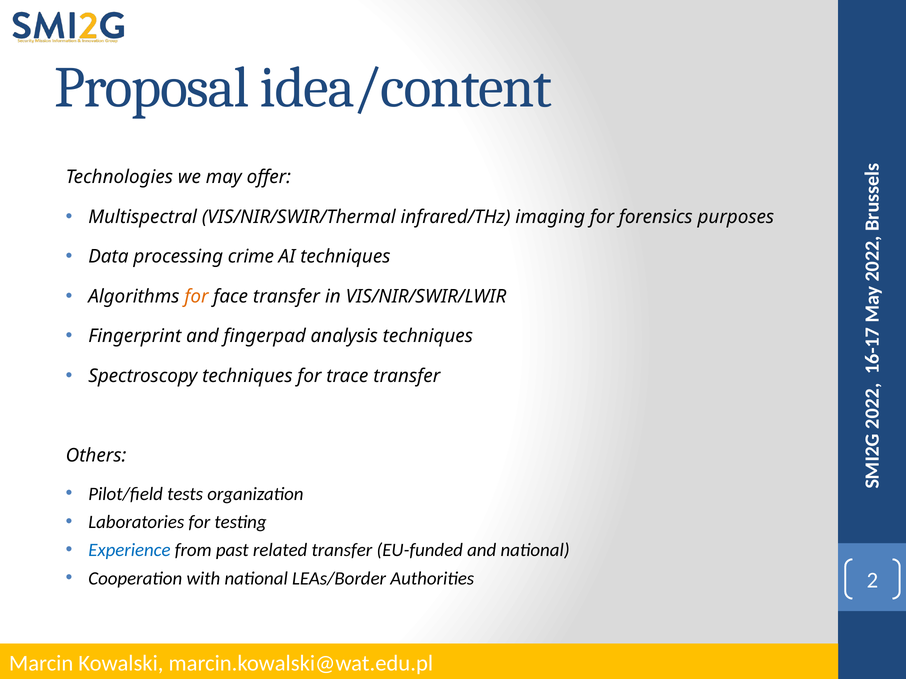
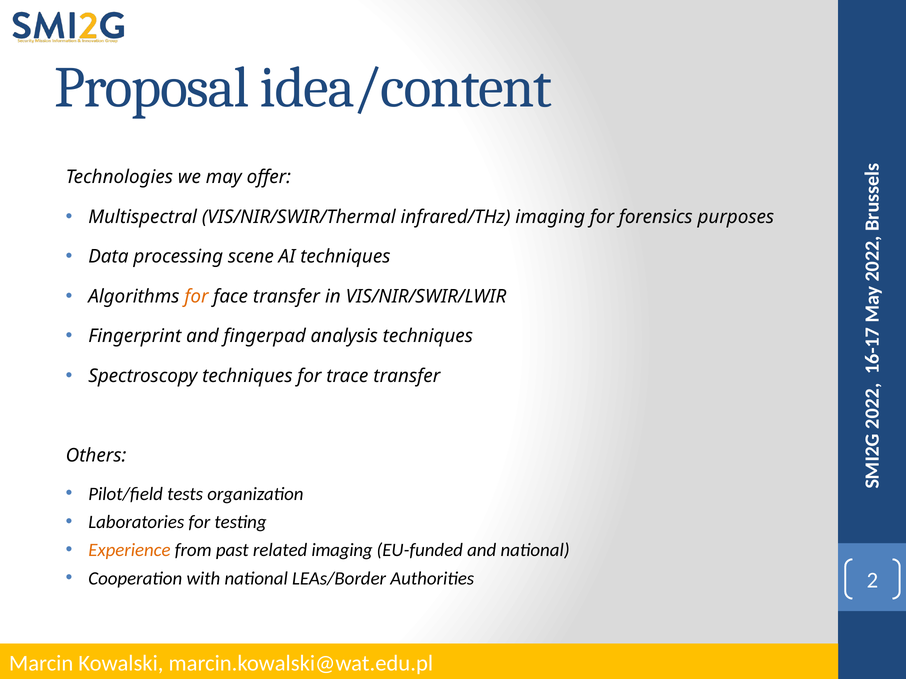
crime: crime -> scene (251, 257)
Experience colour: blue -> orange (129, 551)
related transfer: transfer -> imaging (342, 551)
